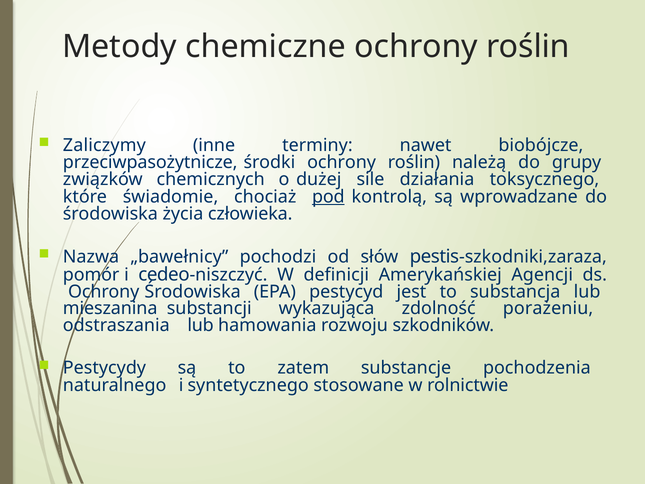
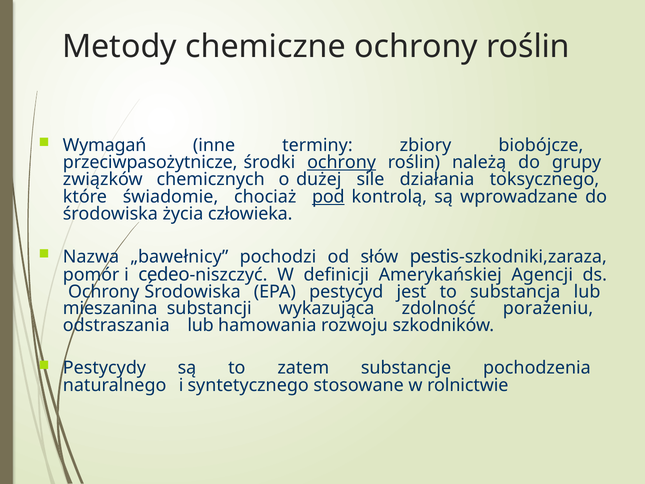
Zaliczymy: Zaliczymy -> Wymagań (105, 145)
nawet: nawet -> zbiory (426, 145)
ochrony underline: none -> present (342, 162)
